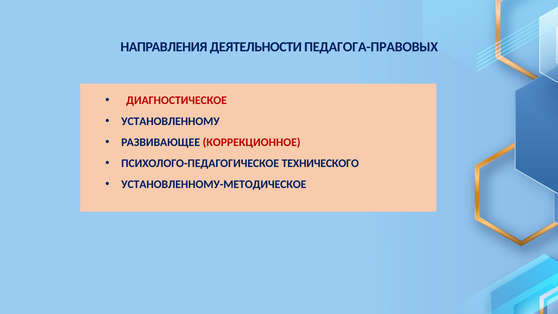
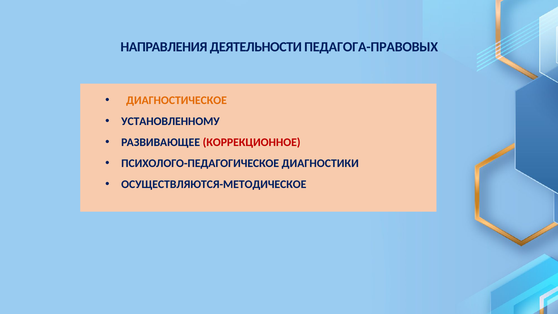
ДИАГНОСТИЧЕСКОЕ colour: red -> orange (177, 100)
ТЕХНИЧЕСКОГО: ТЕХНИЧЕСКОГО -> ДИАГНОСТИКИ (320, 163)
УСТАНОВЛЕННОМУ-МЕТОДИЧЕСКОЕ: УСТАНОВЛЕННОМУ-МЕТОДИЧЕСКОЕ -> ОСУЩЕСТВЛЯЮТСЯ-МЕТОДИЧЕСКОЕ (214, 184)
